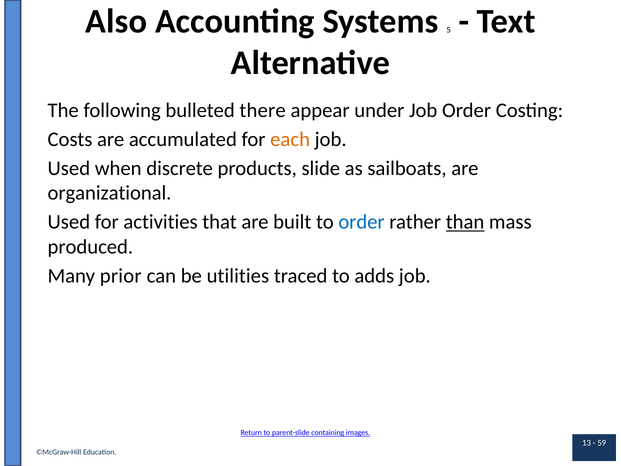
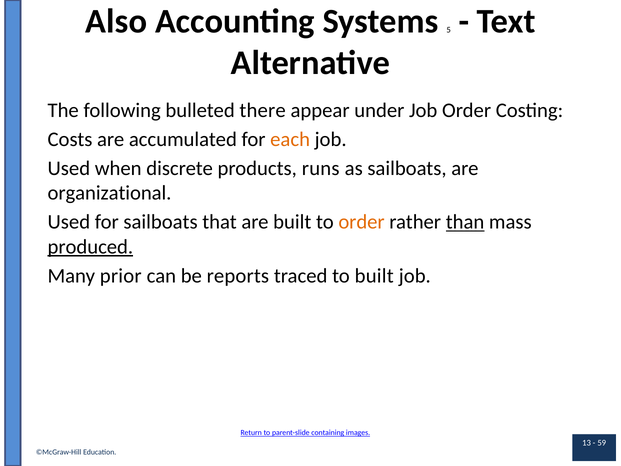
slide: slide -> runs (321, 168)
for activities: activities -> sailboats (161, 222)
order colour: blue -> orange (362, 222)
produced underline: none -> present (90, 247)
utilities: utilities -> reports (238, 276)
to adds: adds -> built (374, 276)
